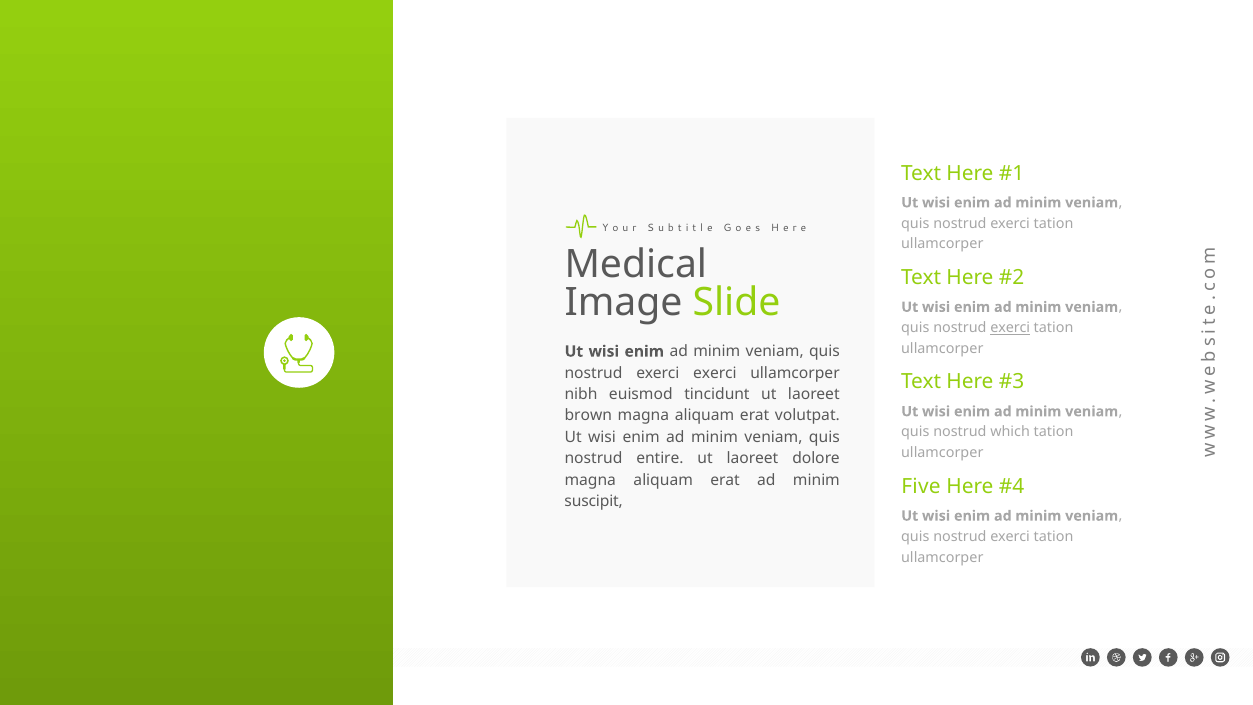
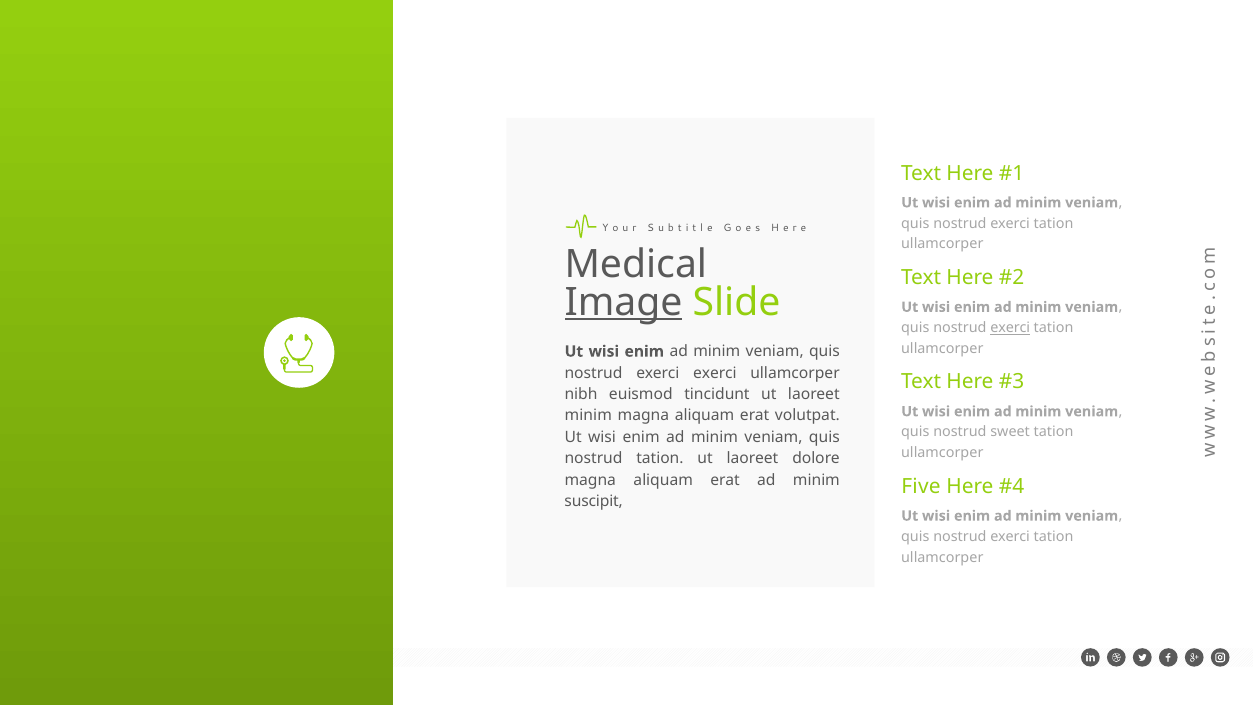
Image underline: none -> present (623, 302)
brown: brown -> minim (588, 416)
which: which -> sweet (1010, 432)
nostrud entire: entire -> tation (660, 458)
